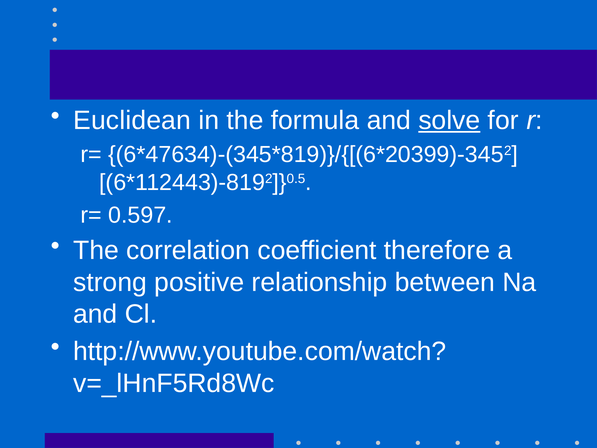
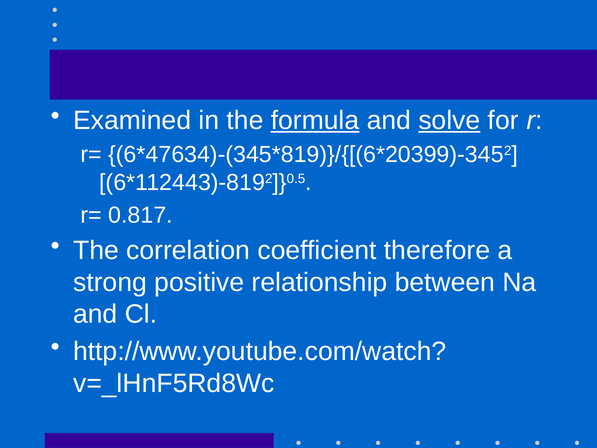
Euclidean: Euclidean -> Examined (132, 120)
formula underline: none -> present (315, 120)
0.597: 0.597 -> 0.817 (140, 215)
